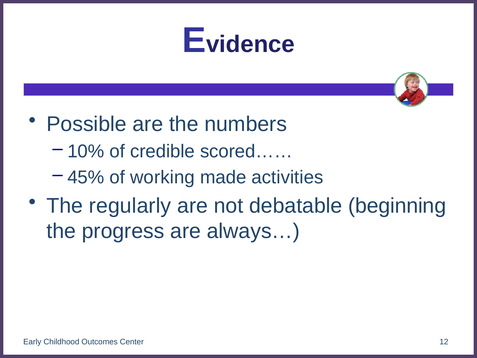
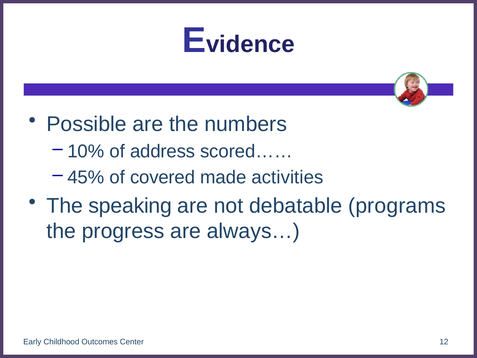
credible: credible -> address (163, 151)
working: working -> covered (163, 177)
regularly: regularly -> speaking (130, 206)
beginning: beginning -> programs (397, 206)
